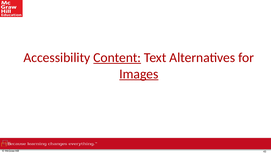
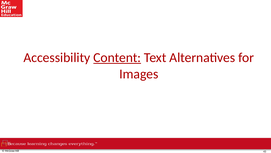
Images underline: present -> none (139, 74)
